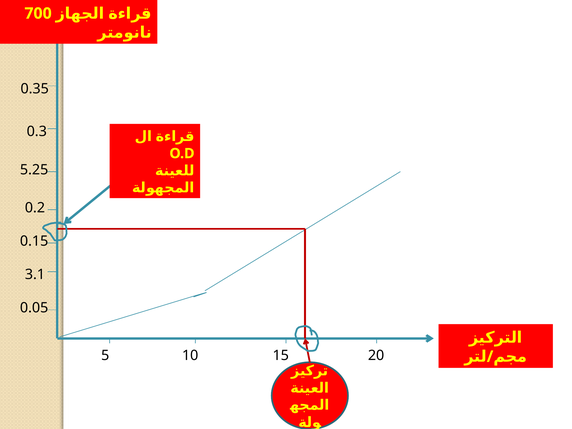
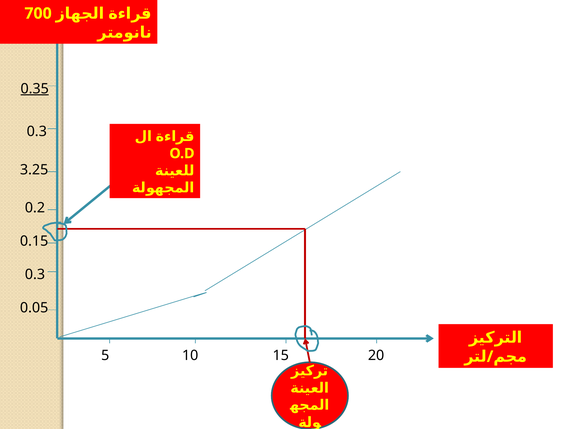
0.35 underline: none -> present (35, 89)
5.25: 5.25 -> 3.25 (34, 170)
3.1: 3.1 -> 0.3 (35, 275)
